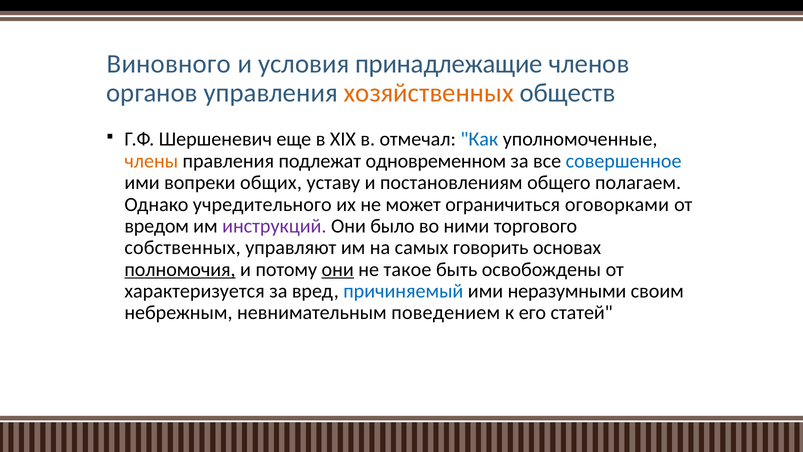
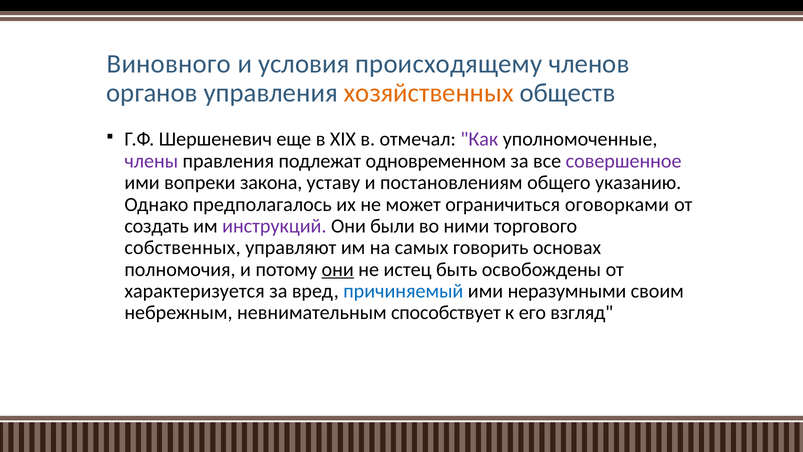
принадлежащие: принадлежащие -> происходящему (449, 64)
Как colour: blue -> purple (479, 139)
члены colour: orange -> purple (151, 161)
совершенное colour: blue -> purple (624, 161)
общих: общих -> закона (271, 183)
полагаем: полагаем -> указанию (638, 183)
учредительного: учредительного -> предполагалось (262, 204)
вредом: вредом -> создать (157, 226)
было: было -> были (392, 226)
полномочия underline: present -> none (180, 269)
такое: такое -> истец (408, 269)
поведением: поведением -> способствует (446, 313)
статей: статей -> взгляд (582, 313)
